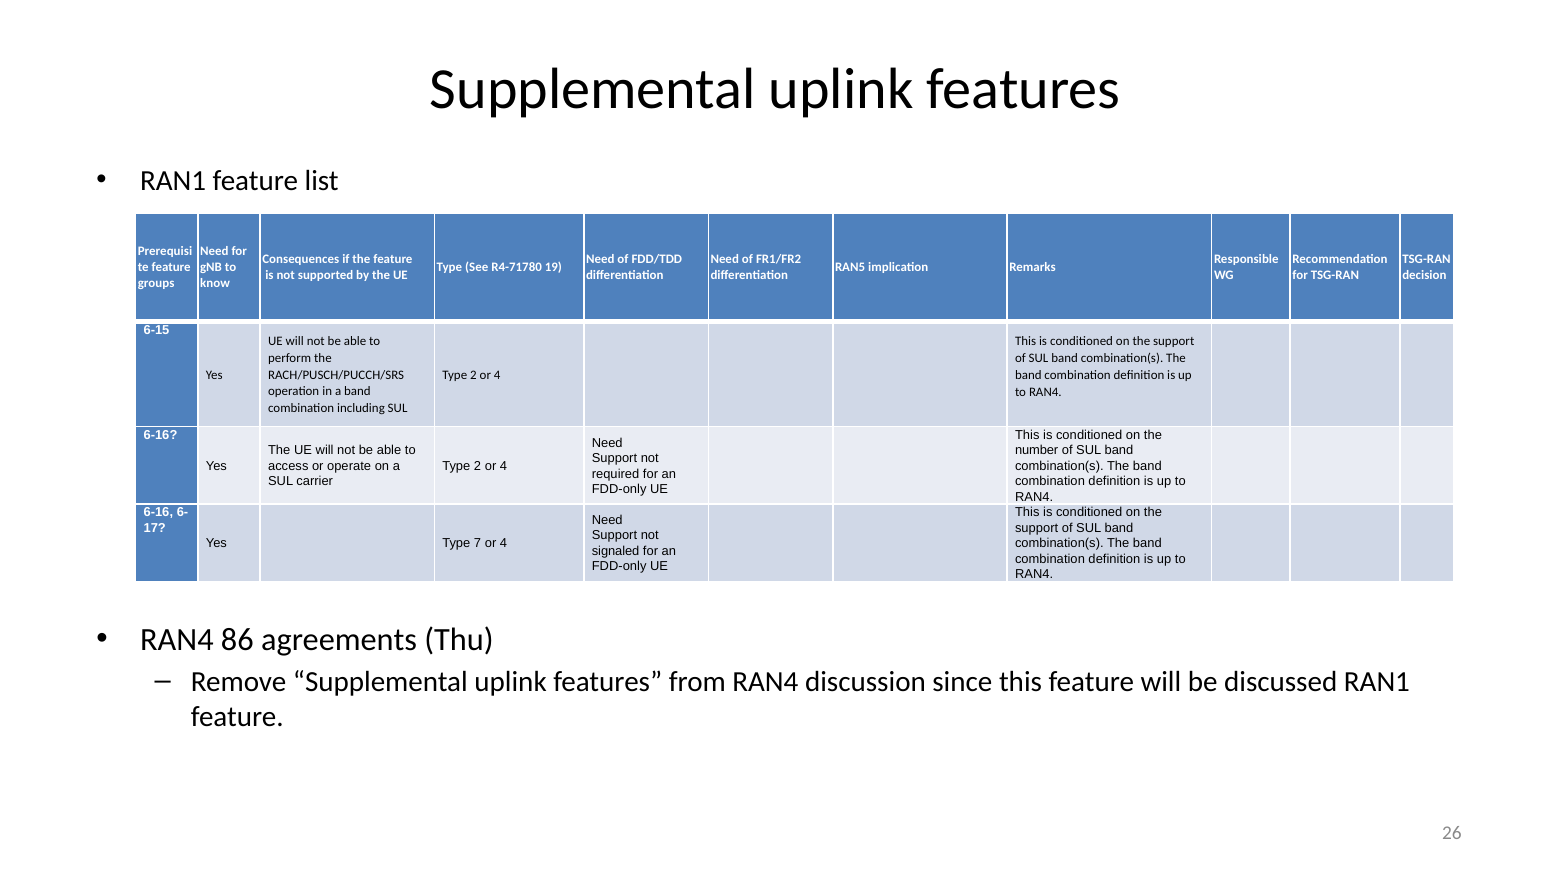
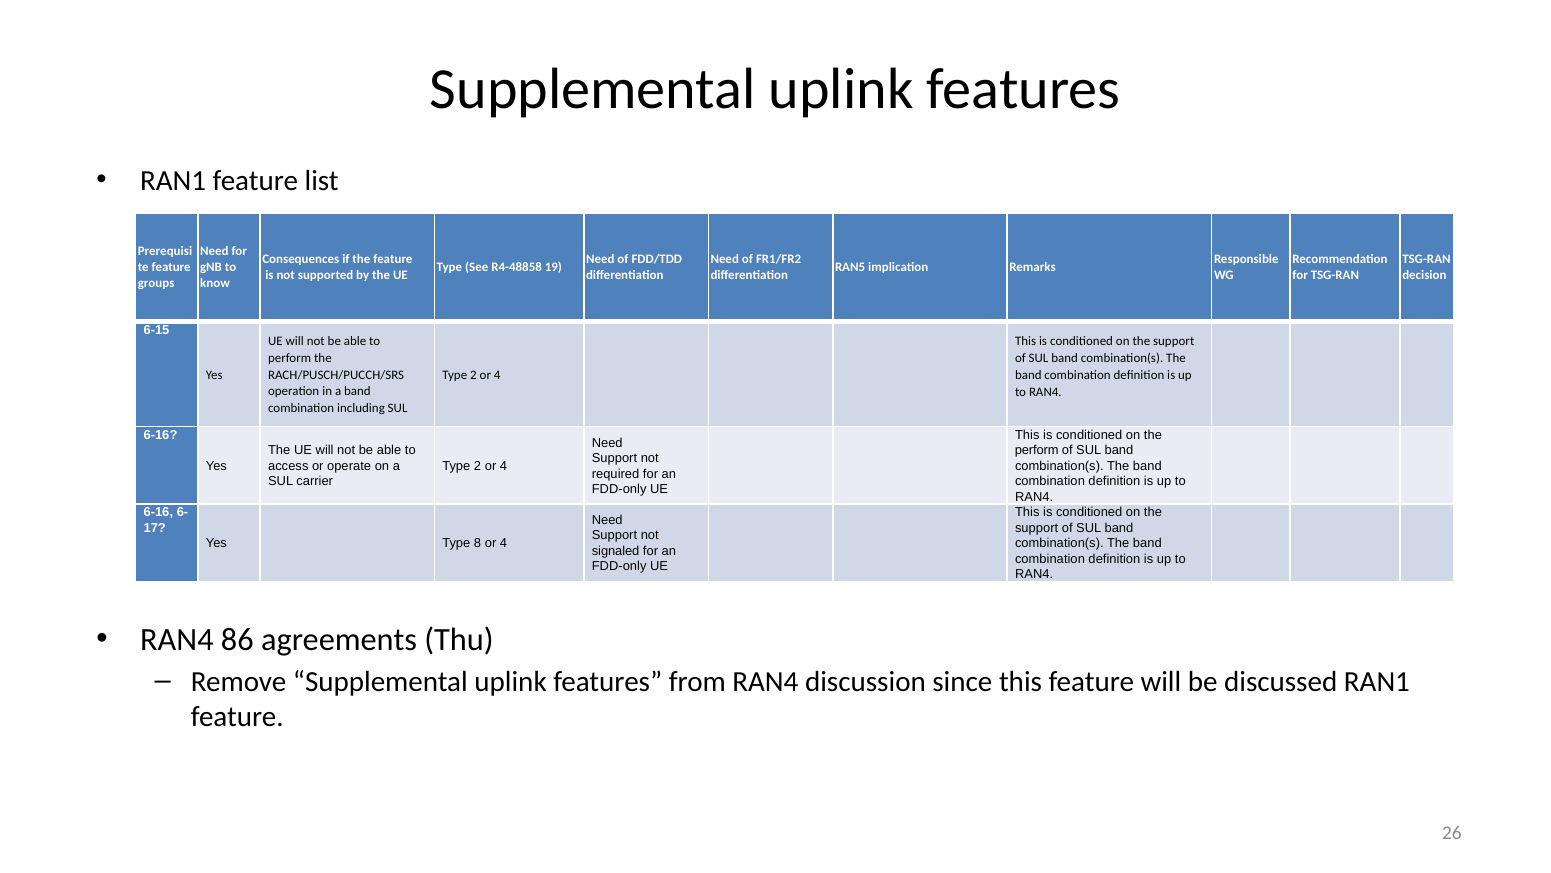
R4-71780: R4-71780 -> R4-48858 (517, 267)
number: number -> perform (1037, 450)
7: 7 -> 8 (478, 543)
